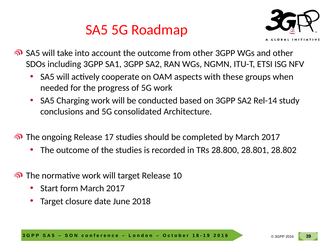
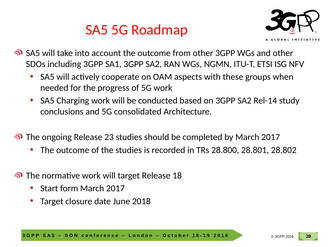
17: 17 -> 23 (109, 137)
10: 10 -> 18 (177, 175)
